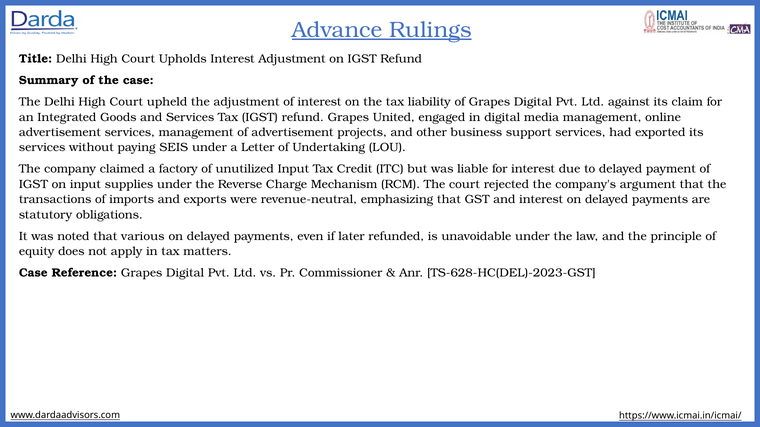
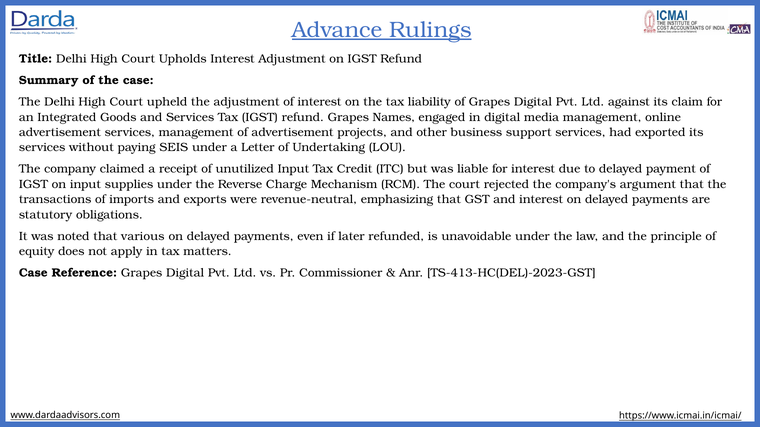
United: United -> Names (394, 117)
factory: factory -> receipt (178, 169)
TS-628-HC(DEL)-2023-GST: TS-628-HC(DEL)-2023-GST -> TS-413-HC(DEL)-2023-GST (511, 273)
